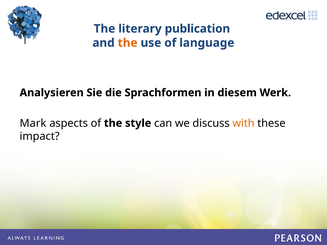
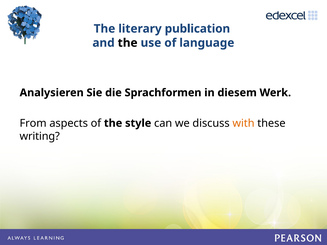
the colour: orange -> black (128, 43)
Mark: Mark -> From (33, 123)
impact: impact -> writing (40, 136)
